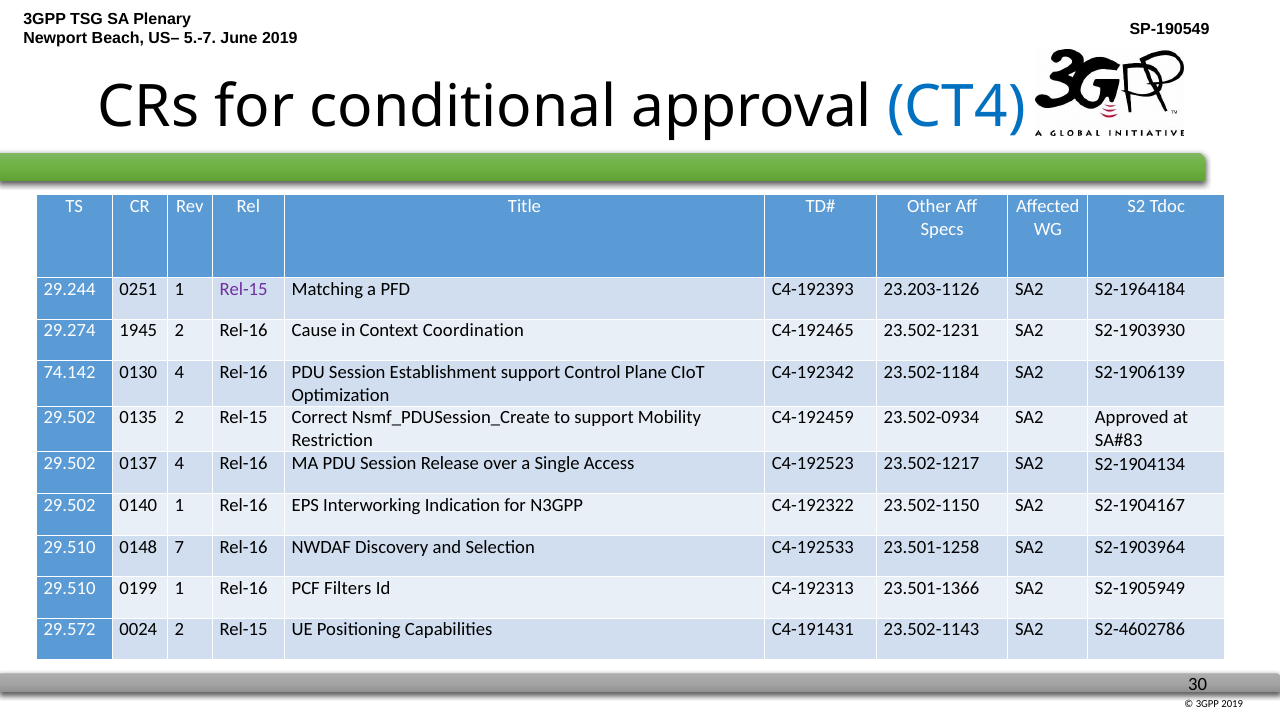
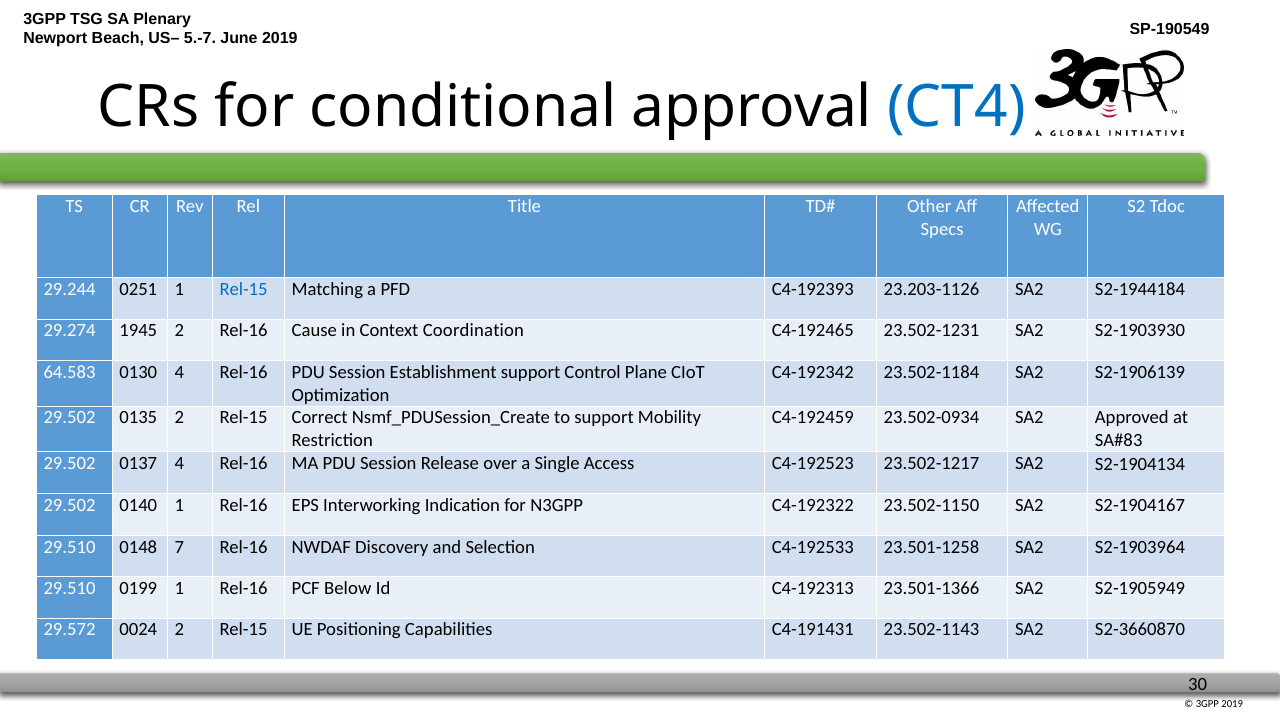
Rel-15 colour: purple -> blue (244, 289)
S2-1964184: S2-1964184 -> S2-1944184 (1140, 289)
74.142: 74.142 -> 64.583 (70, 372)
Filters: Filters -> Below (348, 588)
S2-4602786: S2-4602786 -> S2-3660870 (1140, 630)
